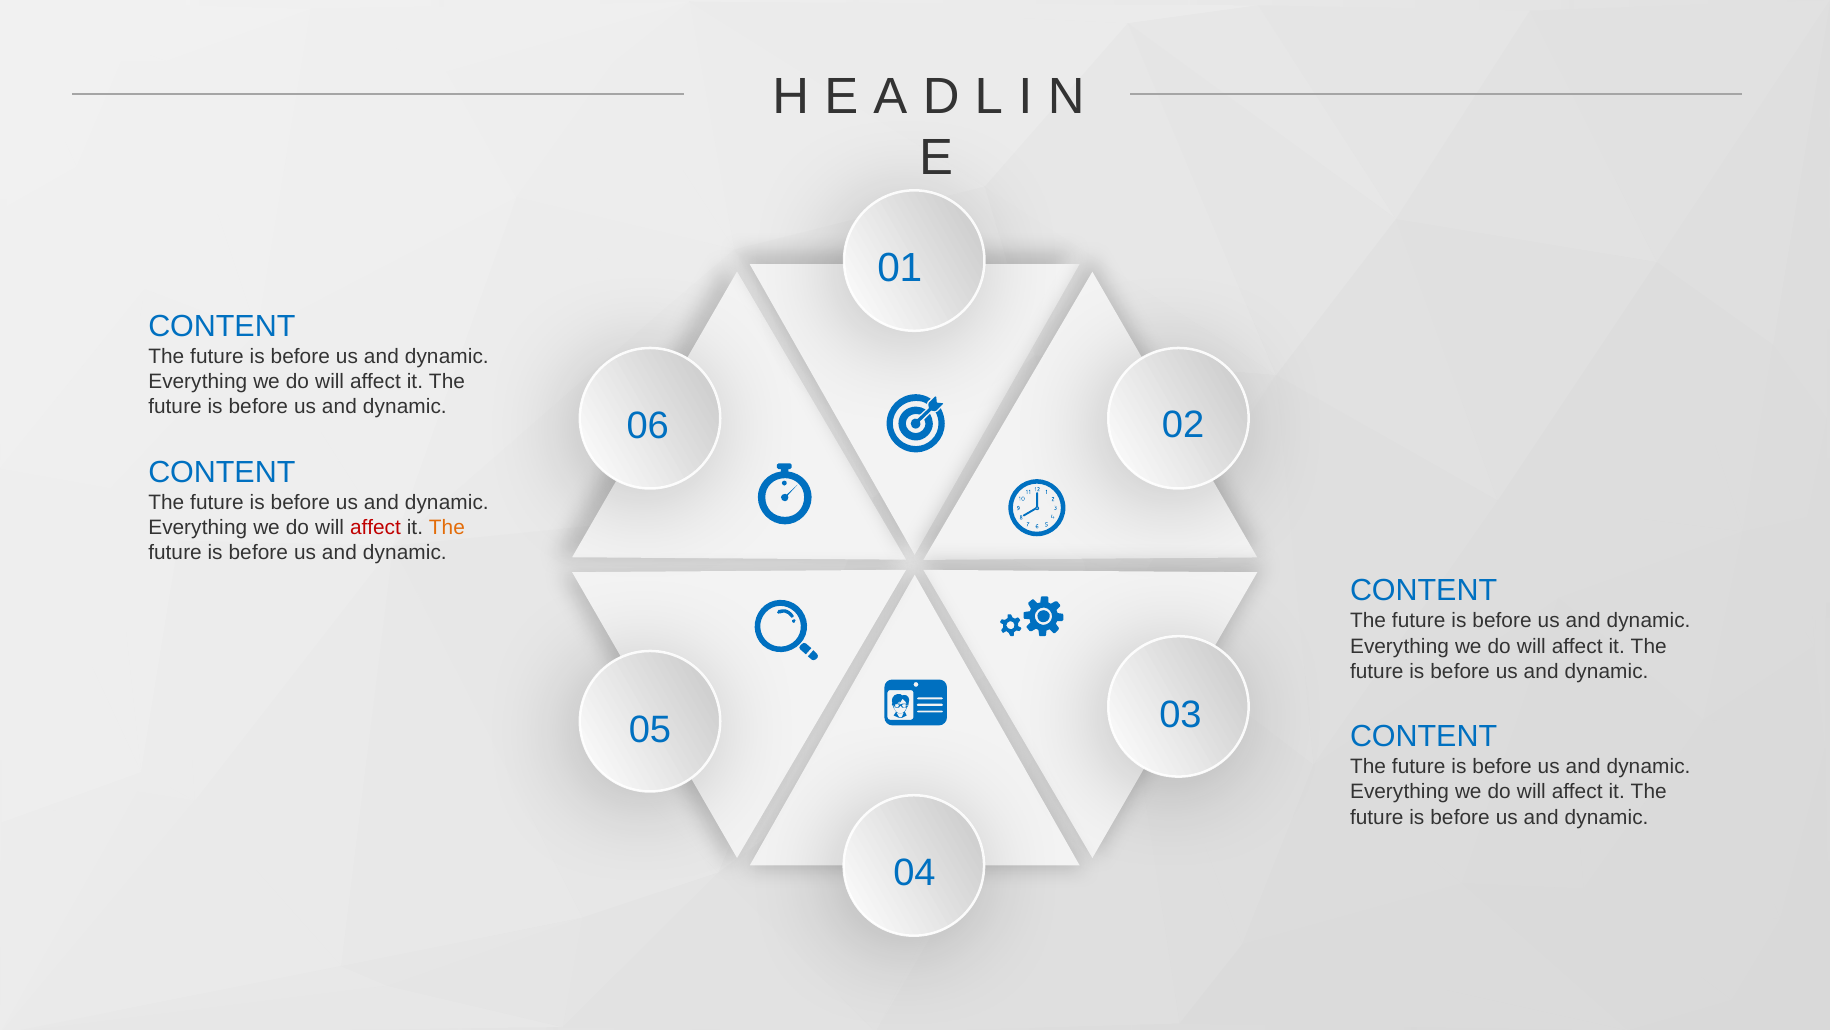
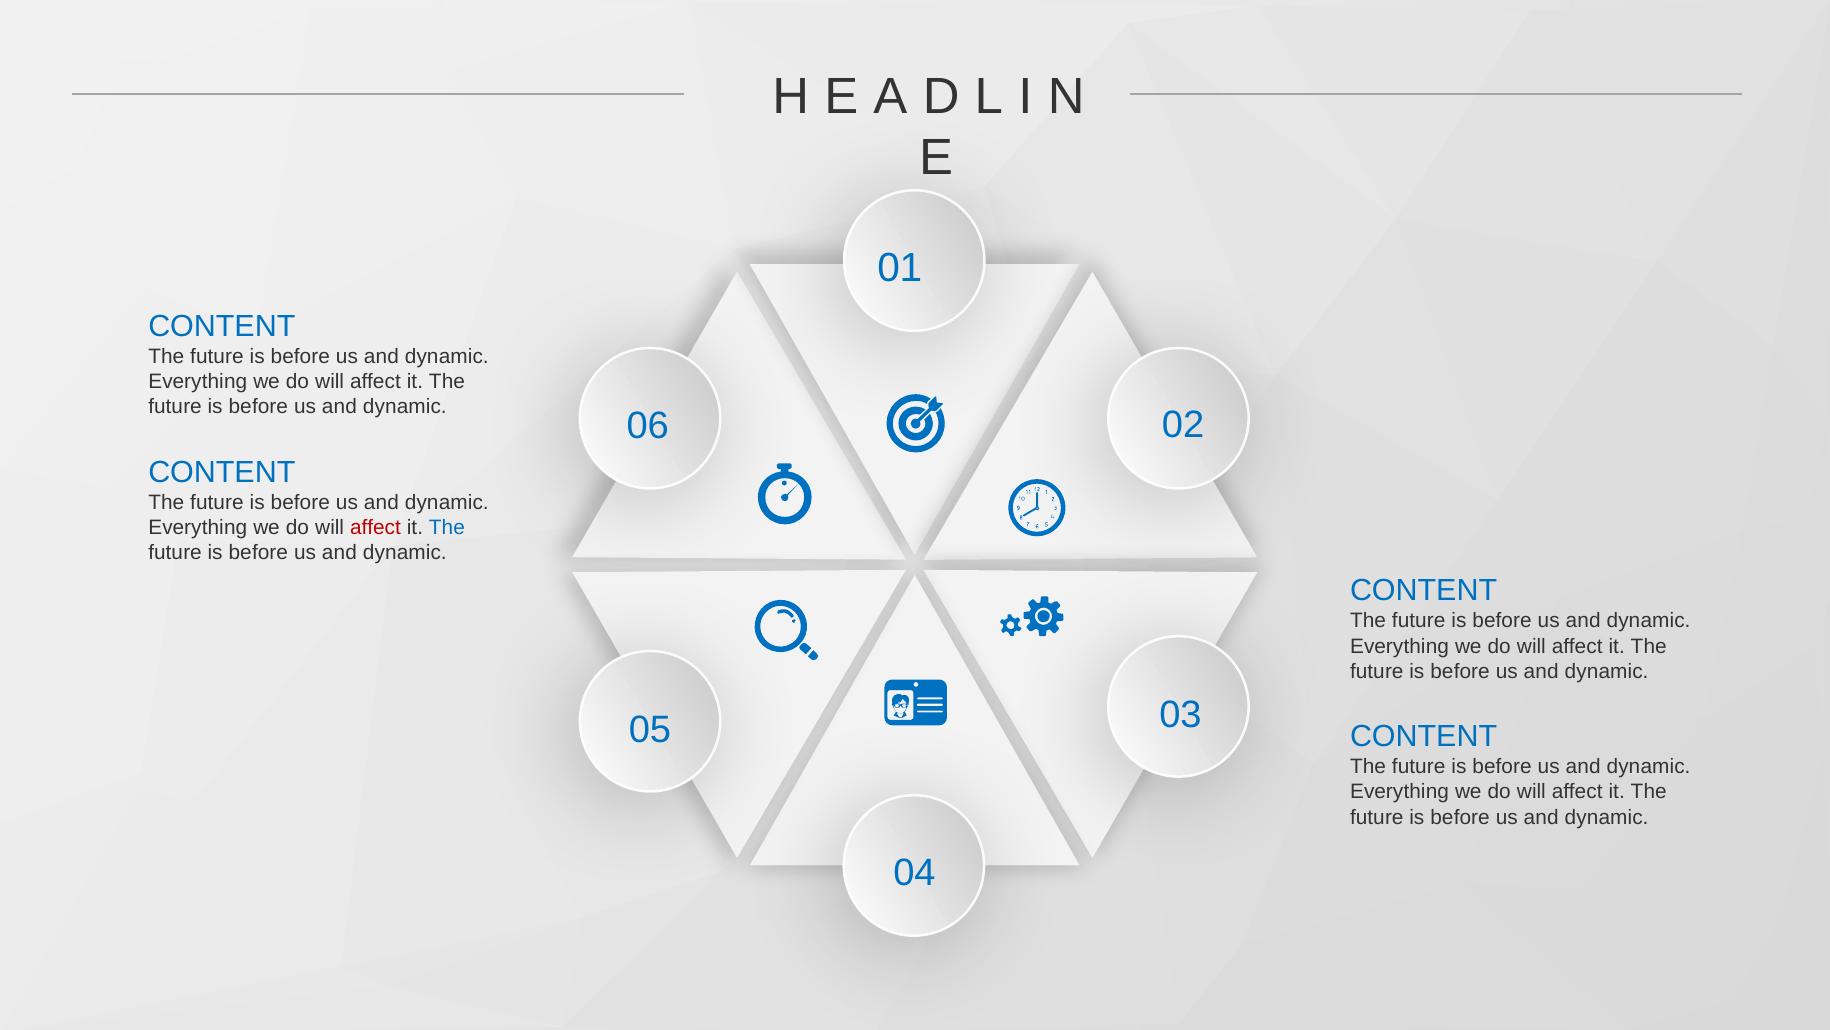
The colour: orange -> blue (447, 527)
